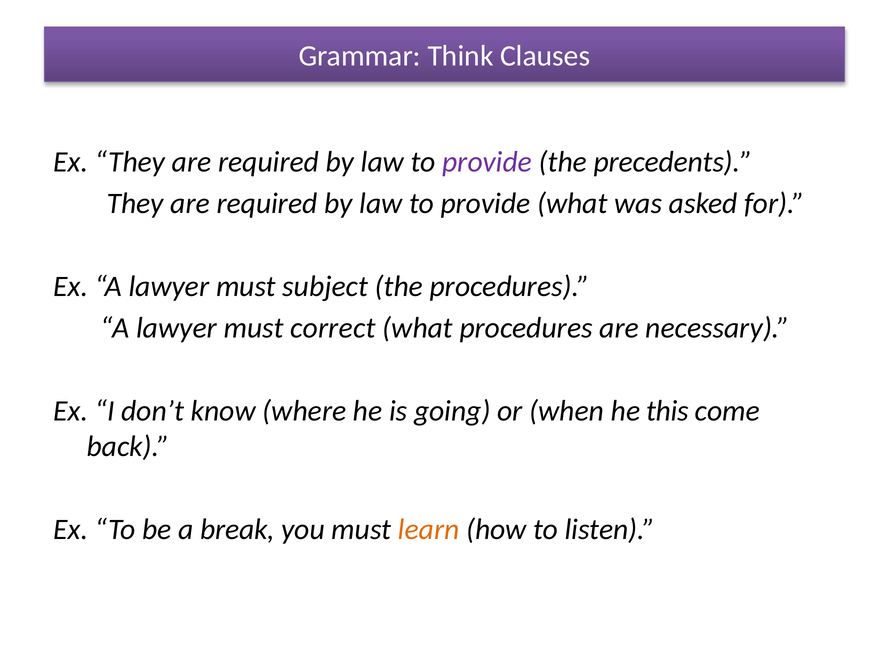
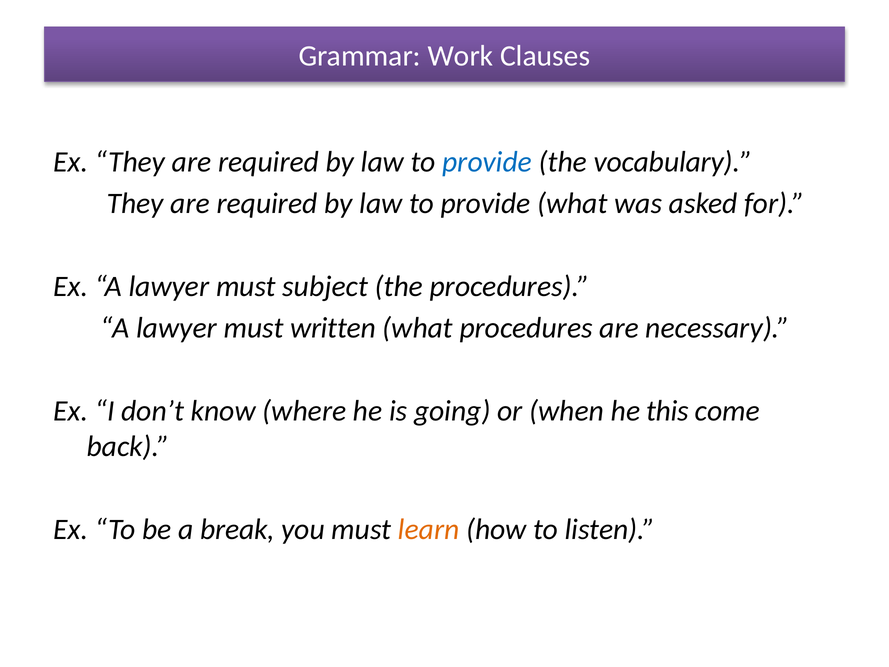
Think: Think -> Work (460, 56)
provide colour: purple -> blue (487, 162)
precedents: precedents -> vocabulary (673, 162)
correct: correct -> written (333, 328)
